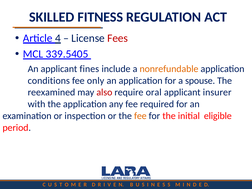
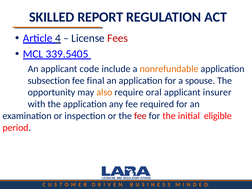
FITNESS: FITNESS -> REPORT (100, 17)
fines: fines -> code (89, 69)
conditions: conditions -> subsection (49, 81)
only: only -> final (96, 81)
reexamined: reexamined -> opportunity (51, 92)
also colour: red -> orange (104, 92)
fee colour: orange -> red (140, 116)
